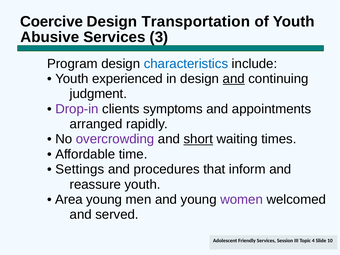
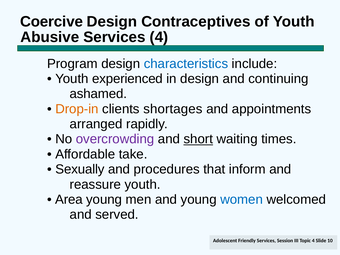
Transportation: Transportation -> Contraceptives (196, 22)
Services 3: 3 -> 4 (159, 37)
and underline: present -> none (234, 79)
judgment: judgment -> ashamed (98, 94)
Drop-in colour: purple -> orange (77, 109)
symptoms: symptoms -> shortages (173, 109)
time: time -> take (133, 154)
Settings: Settings -> Sexually (80, 169)
women colour: purple -> blue (242, 199)
